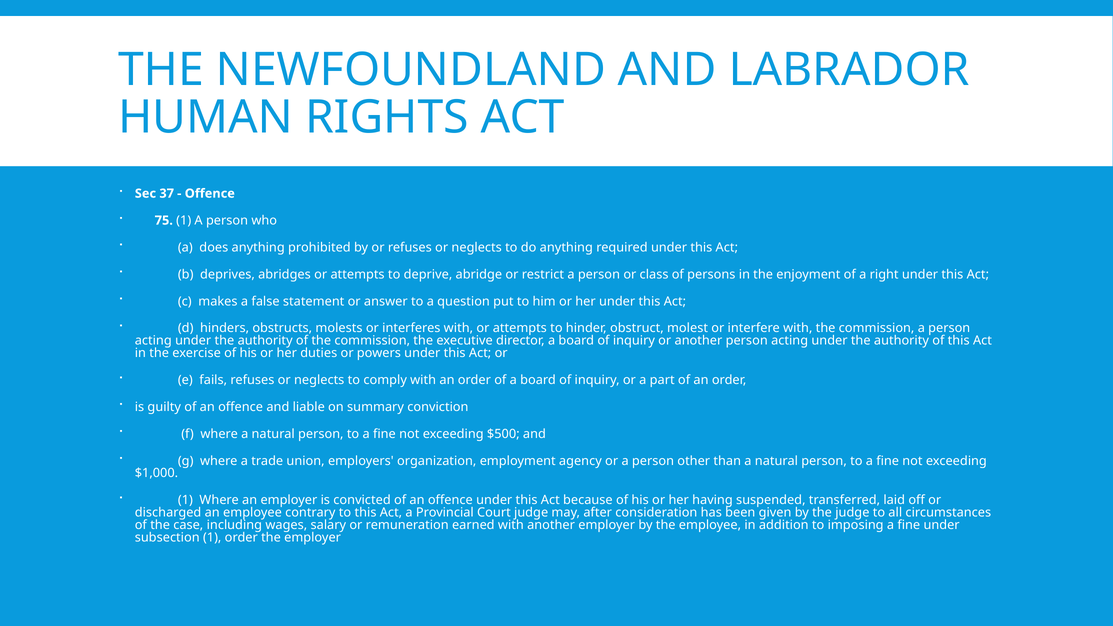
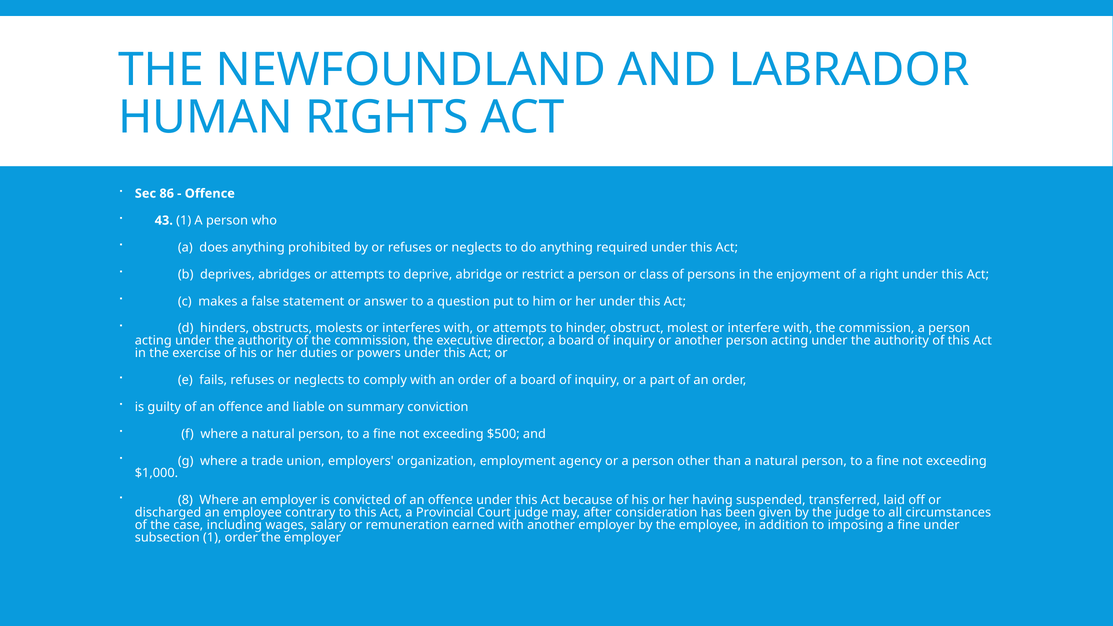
37: 37 -> 86 (167, 194)
75: 75 -> 43 (164, 220)
1: 1 -> 8 (185, 500)
